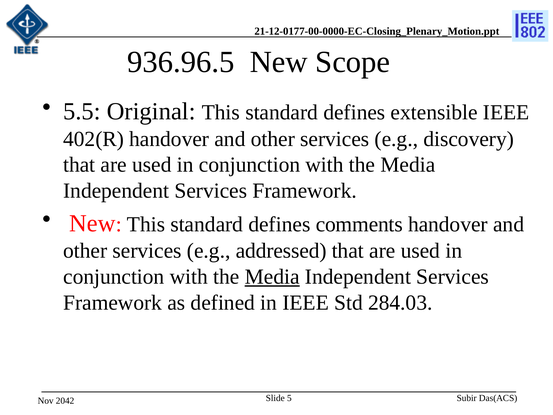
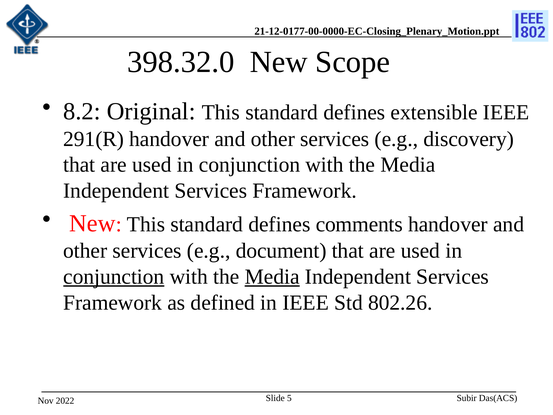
936.96.5: 936.96.5 -> 398.32.0 (181, 62)
5.5: 5.5 -> 8.2 (82, 111)
402(R: 402(R -> 291(R (94, 139)
addressed: addressed -> document (281, 251)
conjunction underline: none -> present (114, 277)
284.03: 284.03 -> 802.26 (400, 302)
2042: 2042 -> 2022 (65, 401)
